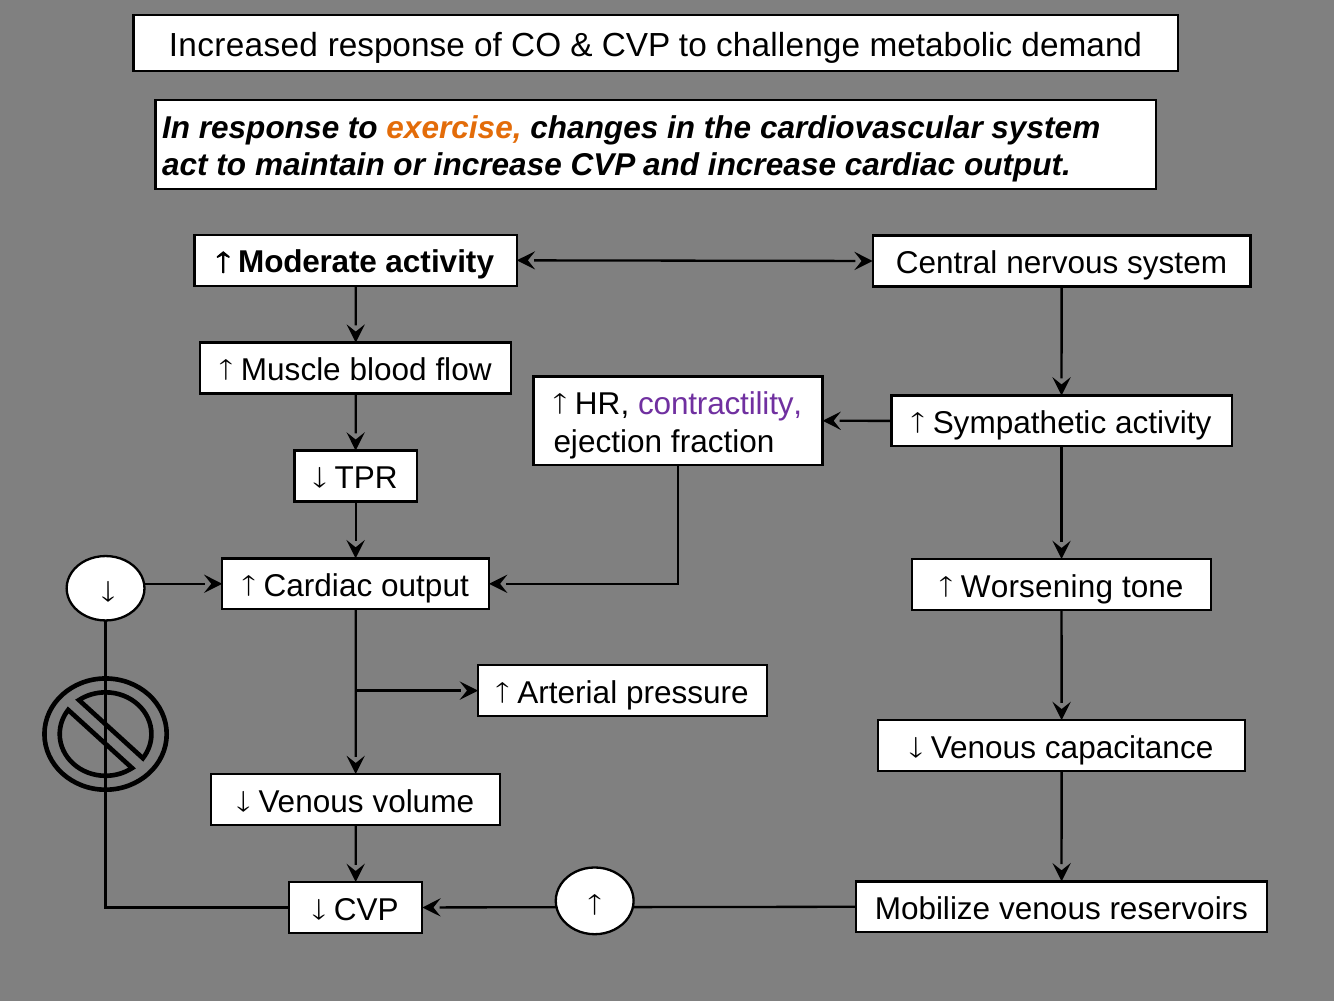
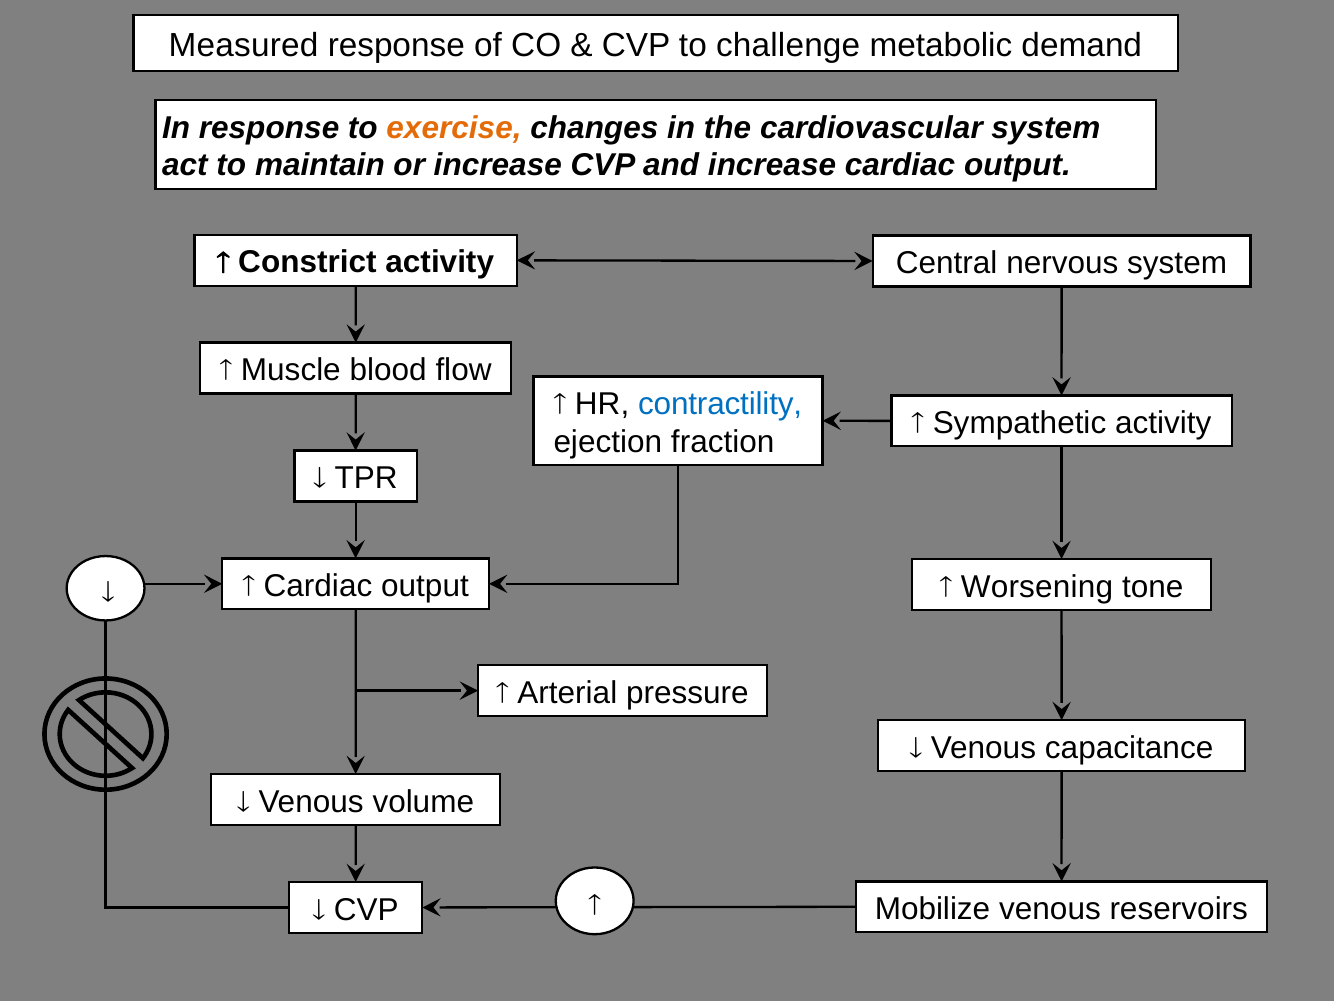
Increased: Increased -> Measured (244, 45)
Moderate: Moderate -> Constrict (307, 262)
contractility colour: purple -> blue (720, 404)
